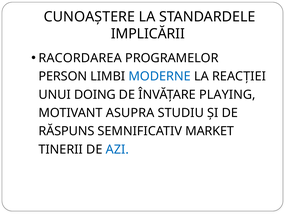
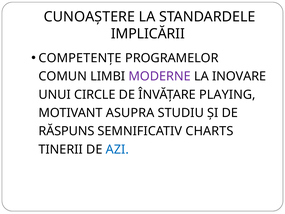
RACORDAREA: RACORDAREA -> COMPETENȚE (80, 58)
PERSON: PERSON -> COMUN (63, 76)
MODERNE colour: blue -> purple (160, 76)
REACȚIEI: REACȚIEI -> INOVARE (239, 76)
DOING: DOING -> CIRCLE (95, 95)
MARKET: MARKET -> CHARTS (210, 131)
